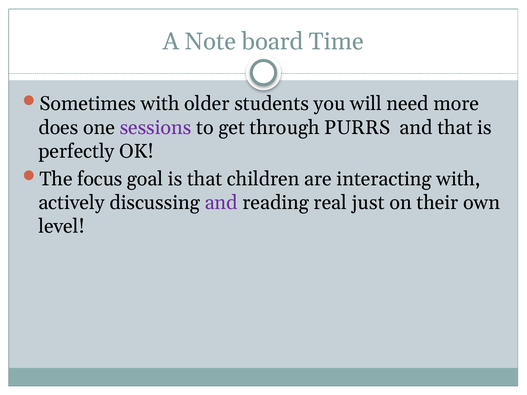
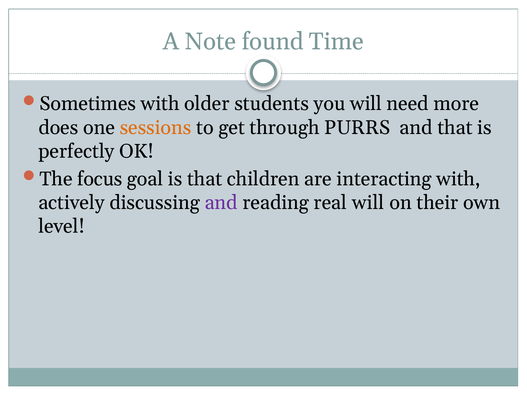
board: board -> found (273, 41)
sessions colour: purple -> orange (156, 128)
real just: just -> will (368, 203)
